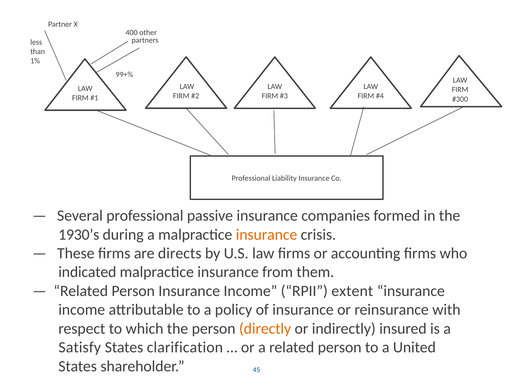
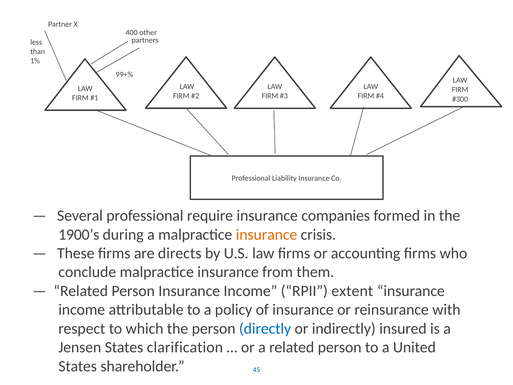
passive: passive -> require (210, 216)
1930’s: 1930’s -> 1900’s (79, 234)
indicated: indicated -> conclude (87, 272)
directly colour: orange -> blue (265, 328)
Satisfy: Satisfy -> Jensen (80, 347)
